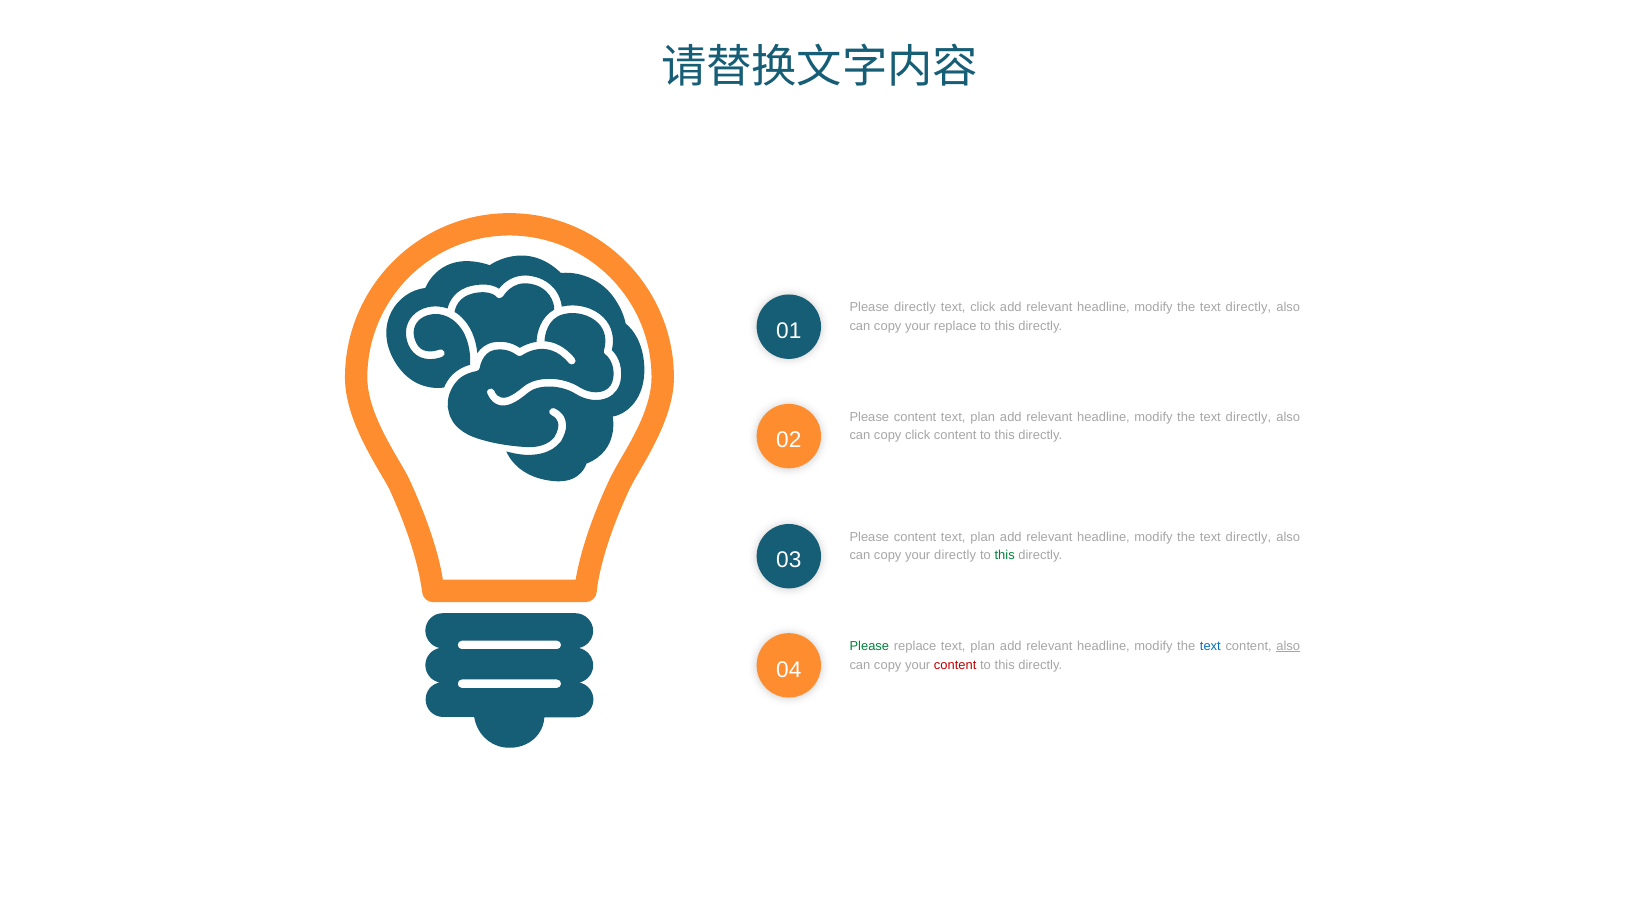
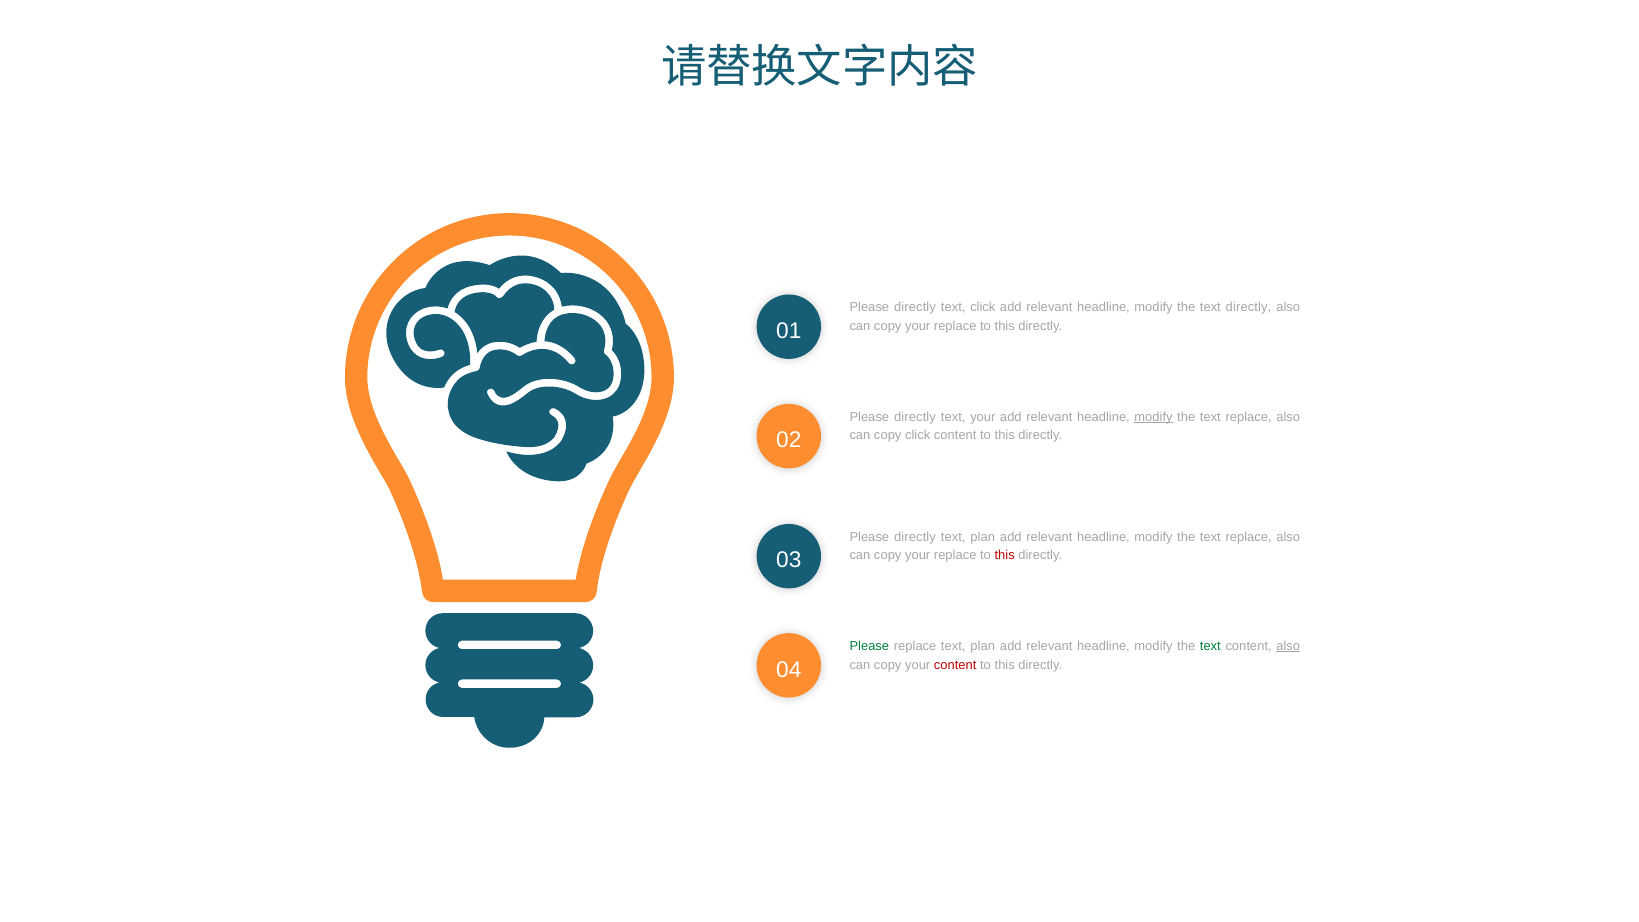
content: content -> directly (915, 417)
plan: plan -> your (983, 417)
modify underline: none -> present (1153, 417)
directly: directly -> replace (1249, 417)
content: content -> directly (915, 537)
directly: directly -> replace (1249, 537)
directly: directly -> replace (955, 556)
this colour: green -> red (1005, 556)
text colour: blue -> green (1210, 646)
